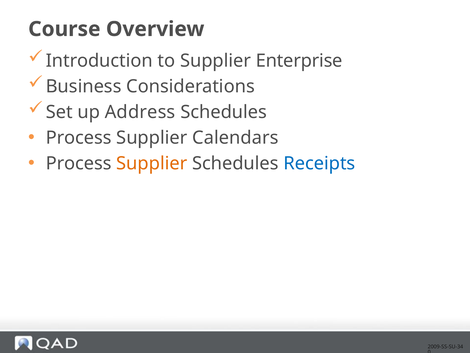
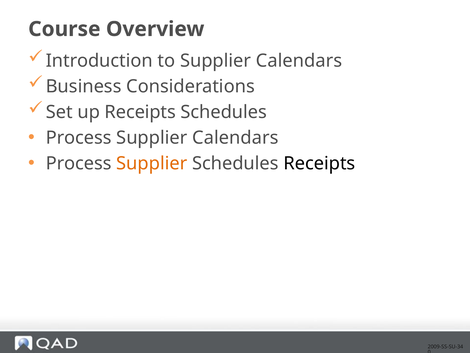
to Supplier Enterprise: Enterprise -> Calendars (299, 61)
up Address: Address -> Receipts (140, 112)
Receipts colour: blue -> black (319, 163)
